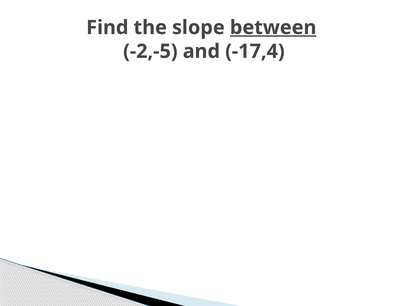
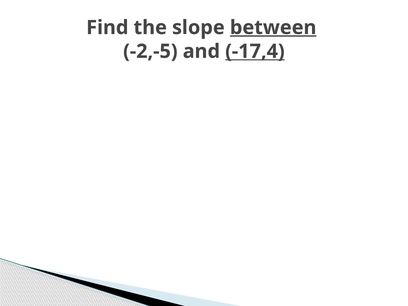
-17,4 underline: none -> present (255, 51)
